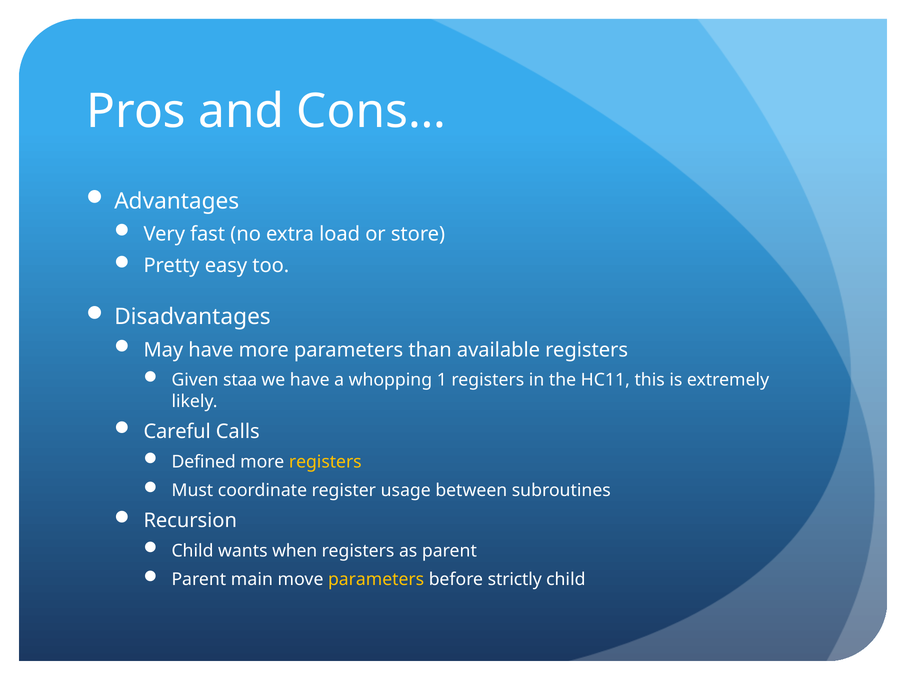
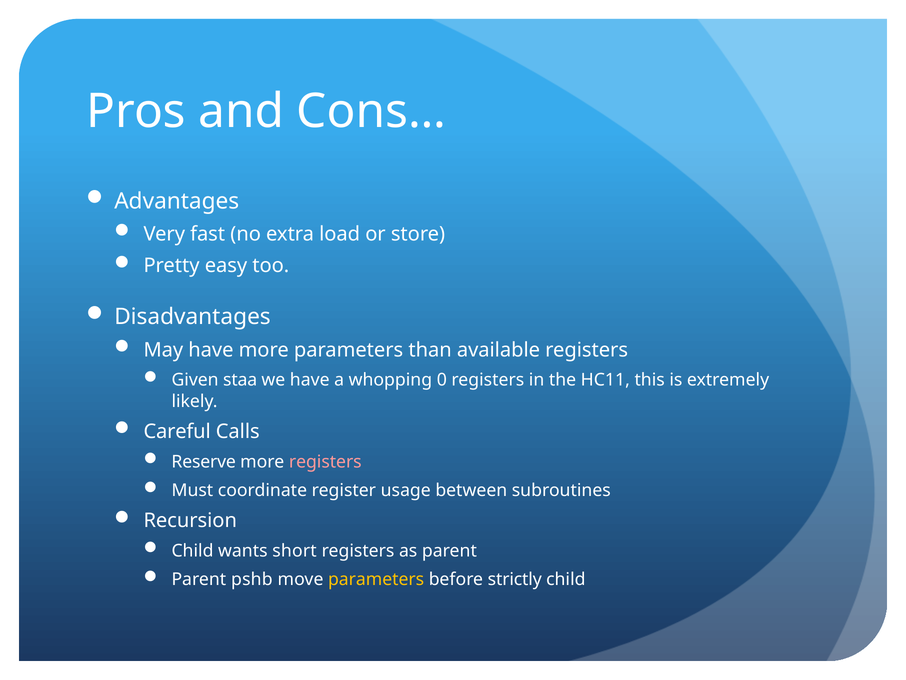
1: 1 -> 0 (442, 380)
Defined: Defined -> Reserve (204, 461)
registers colour: yellow -> pink (325, 461)
when: when -> short (295, 550)
main: main -> pshb (252, 579)
